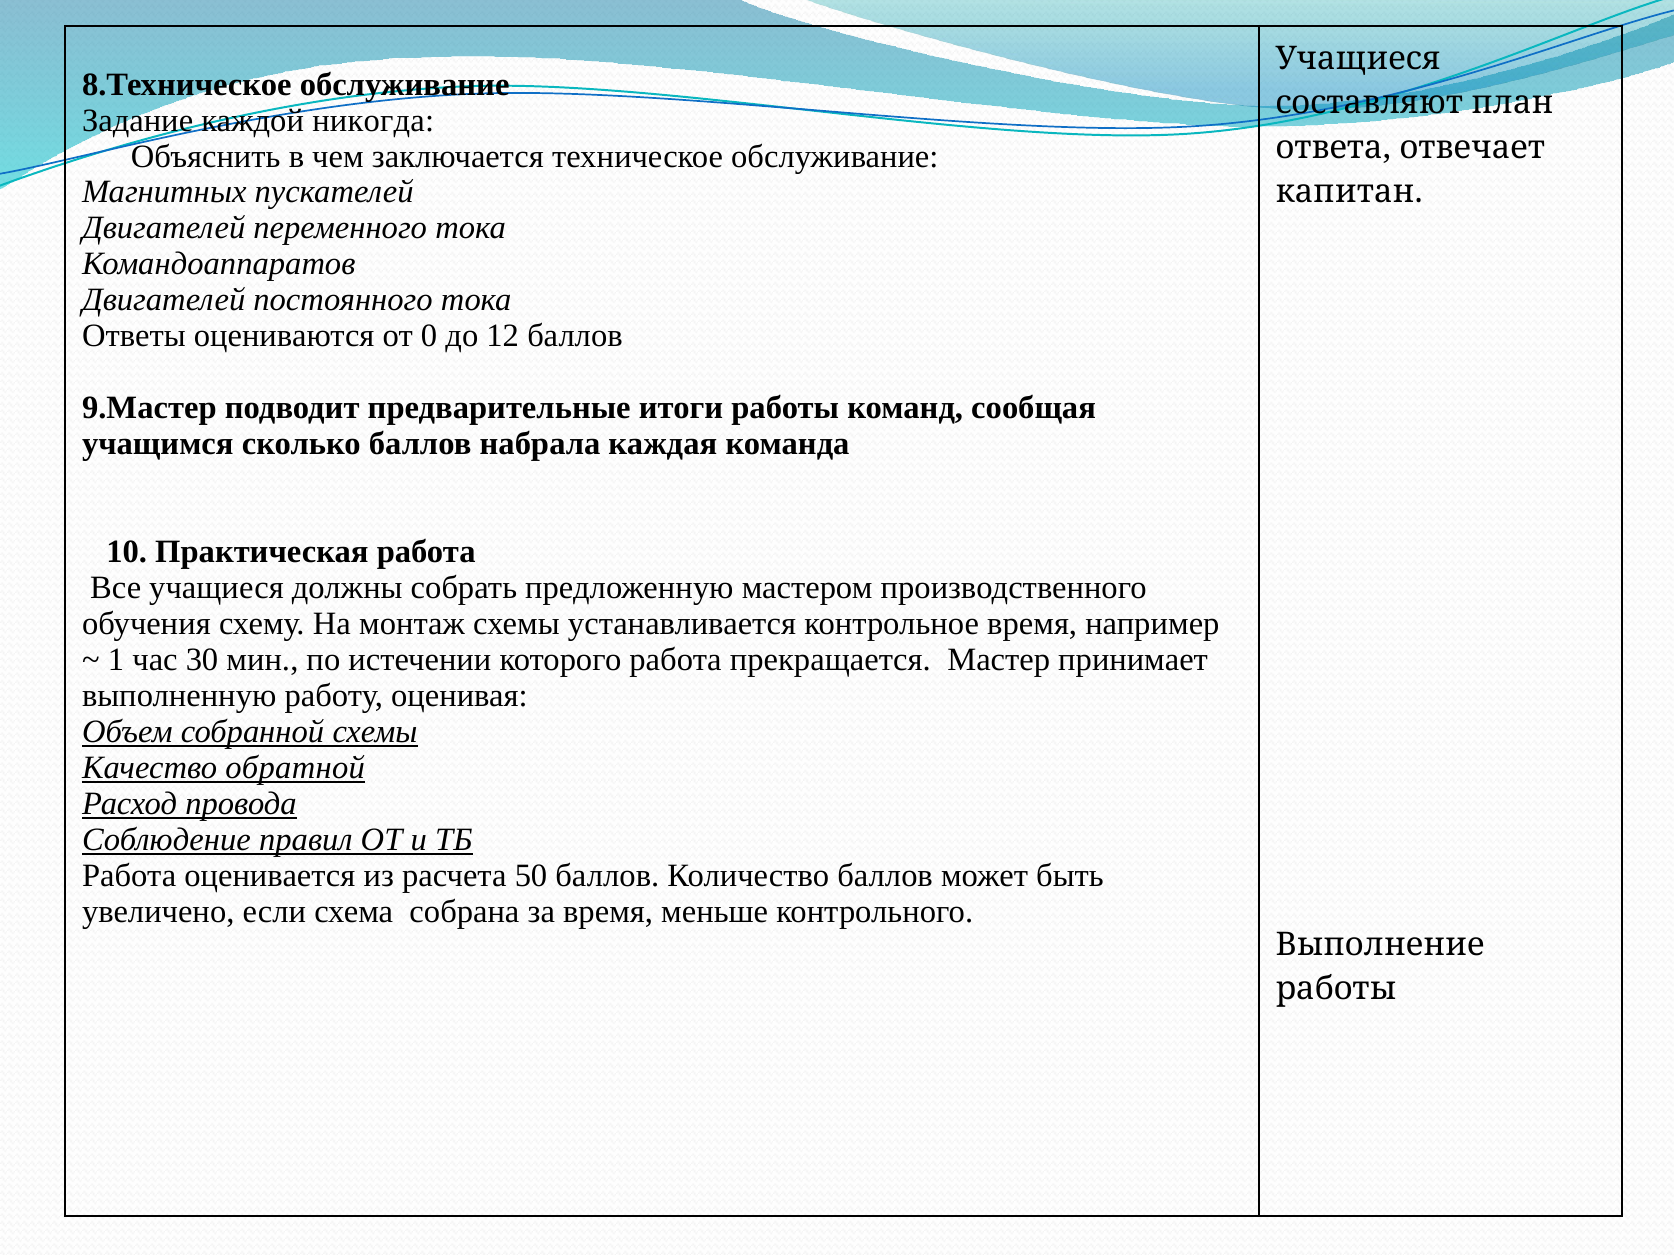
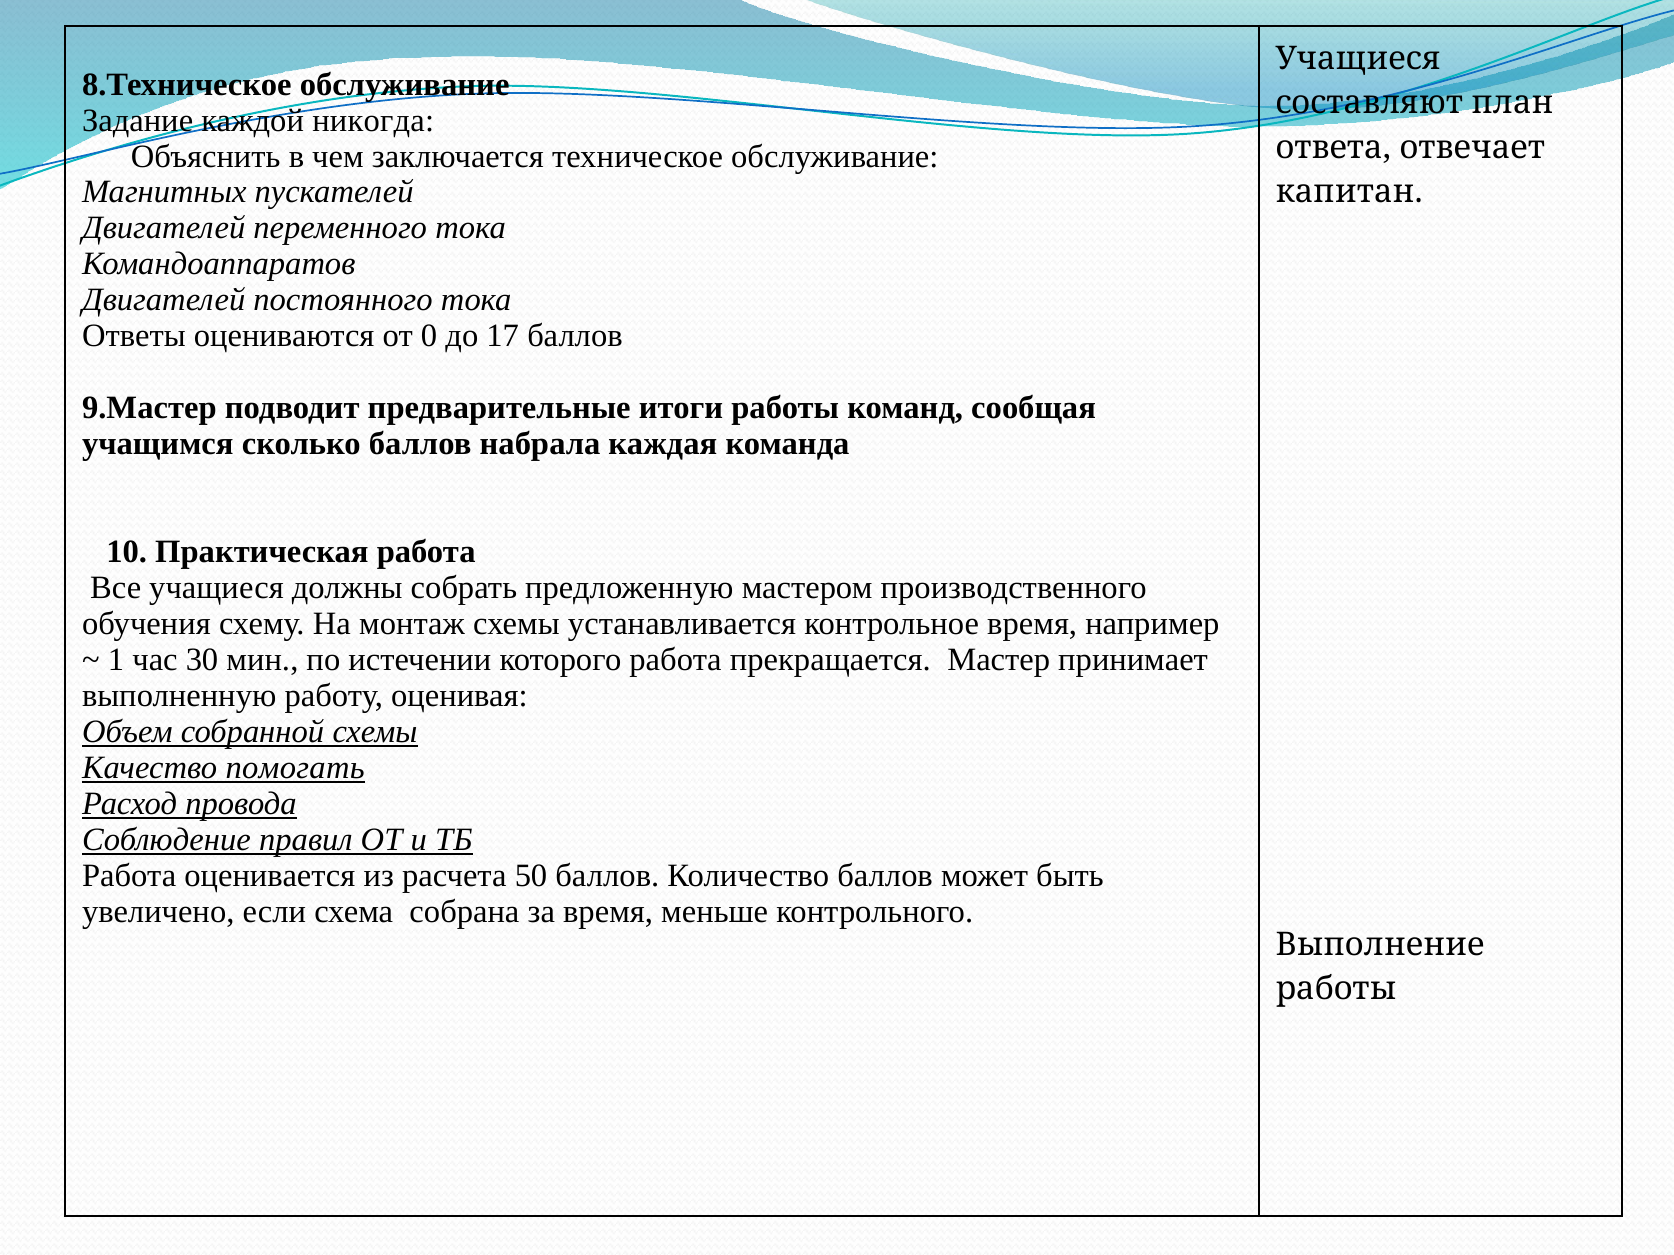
12: 12 -> 17 (503, 336)
обратной: обратной -> помогать (295, 768)
